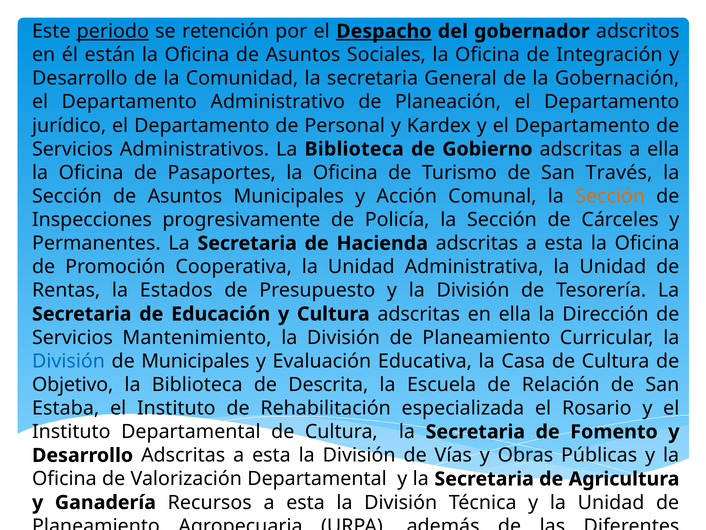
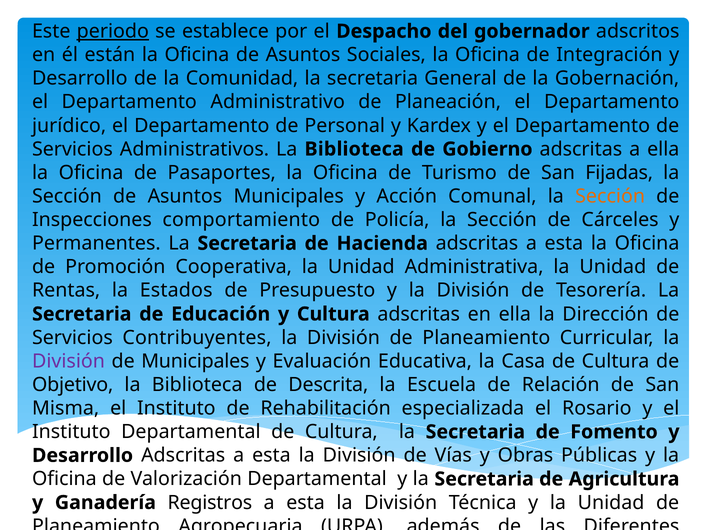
retención: retención -> establece (225, 31)
Despacho underline: present -> none (384, 31)
Través: Través -> Fijadas (619, 172)
progresivamente: progresivamente -> comportamiento (241, 220)
Mantenimiento: Mantenimiento -> Contribuyentes (197, 337)
División colour: blue -> purple (69, 361)
Estaba: Estaba -> Misma (66, 408)
Recursos: Recursos -> Registros (210, 502)
